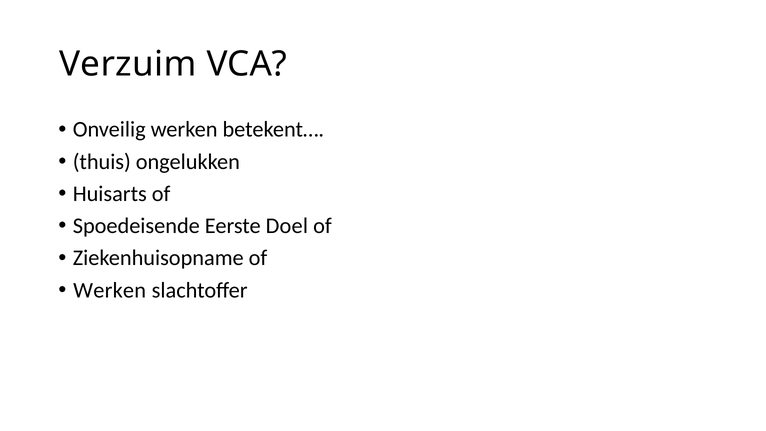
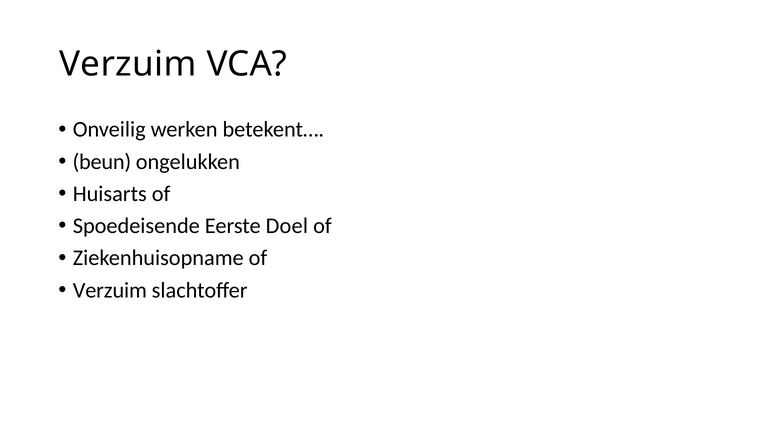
thuis: thuis -> beun (102, 162)
Werken: Werken -> Verzuim (110, 290)
